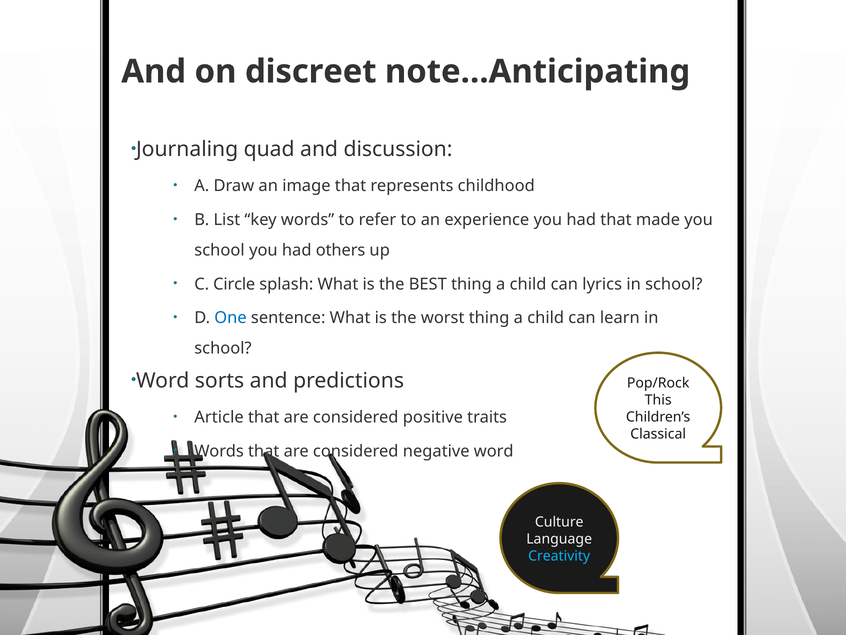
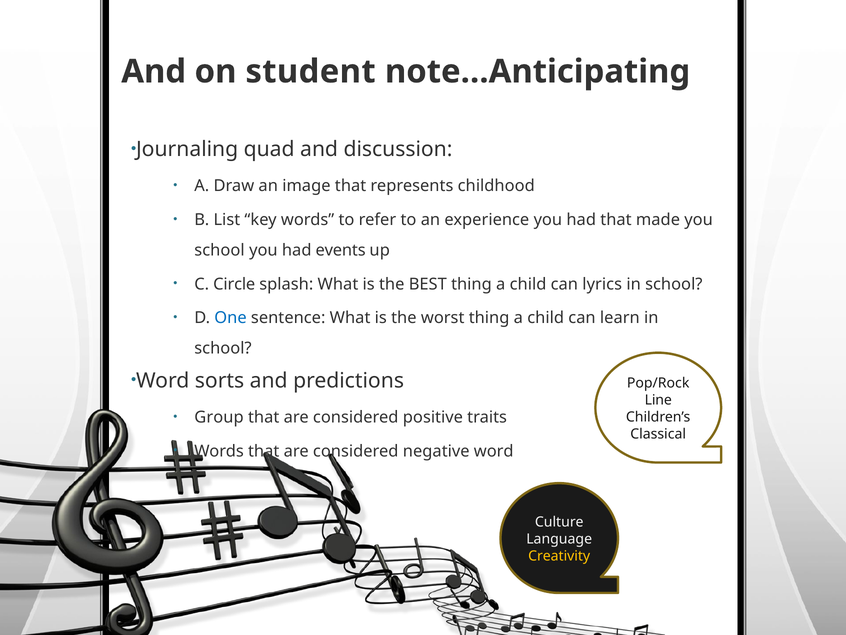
discreet: discreet -> student (311, 72)
others: others -> events (341, 250)
This: This -> Line (658, 400)
Article: Article -> Group (219, 417)
Creativity colour: light blue -> yellow (559, 555)
